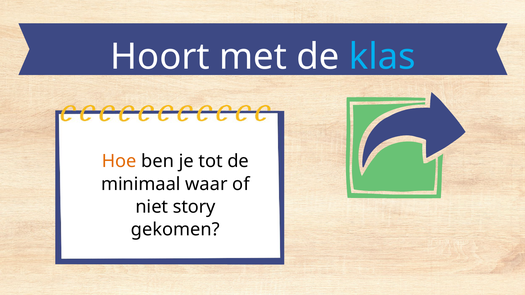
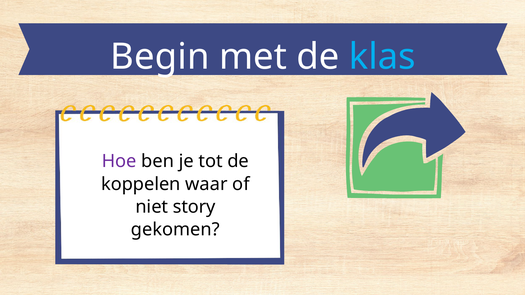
Hoort: Hoort -> Begin (160, 57)
Hoe colour: orange -> purple (119, 161)
minimaal: minimaal -> koppelen (141, 184)
